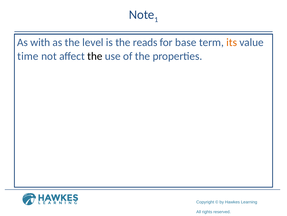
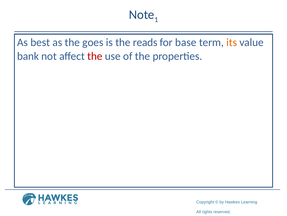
with: with -> best (40, 42)
level: level -> goes (93, 42)
time: time -> bank (28, 56)
the colour: black -> red (95, 56)
